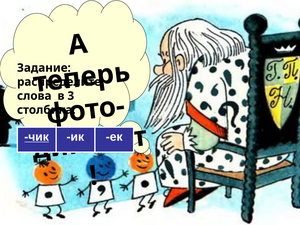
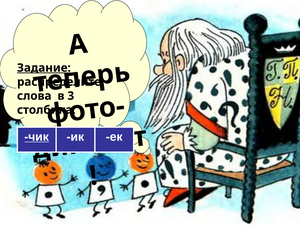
Задание underline: none -> present (44, 68)
